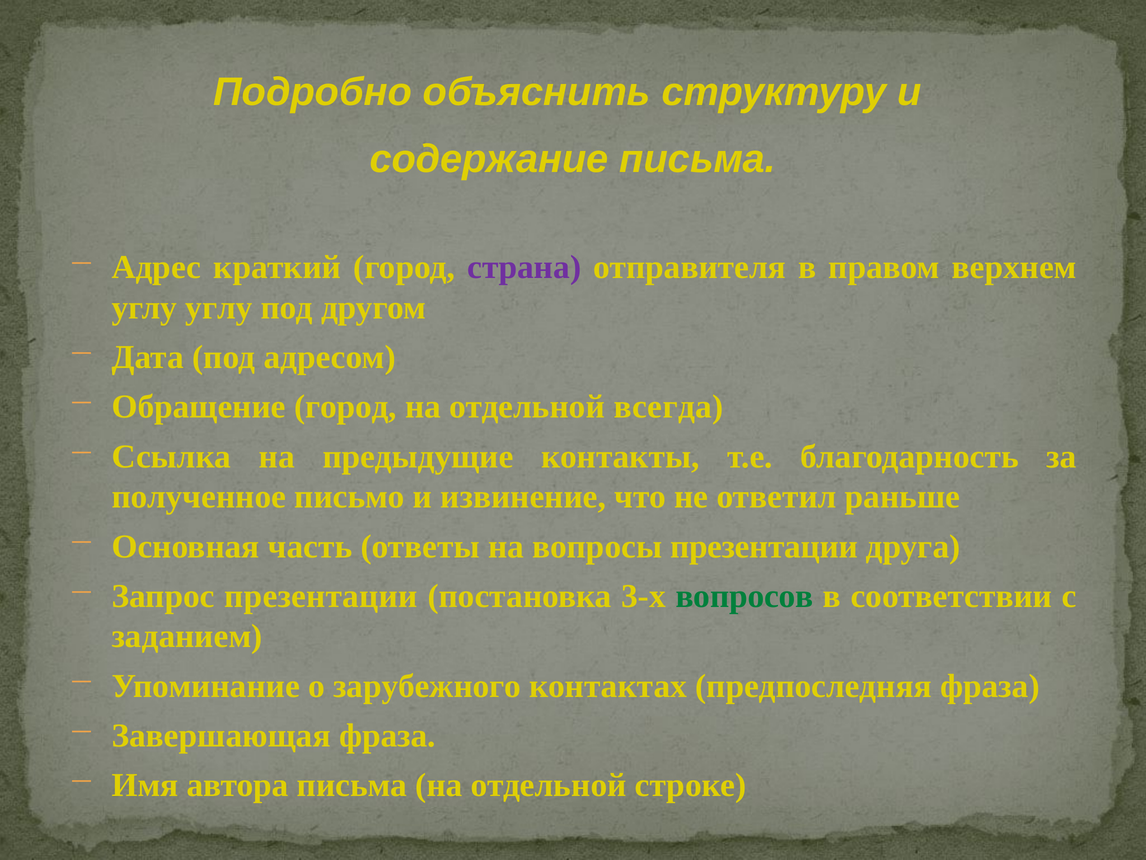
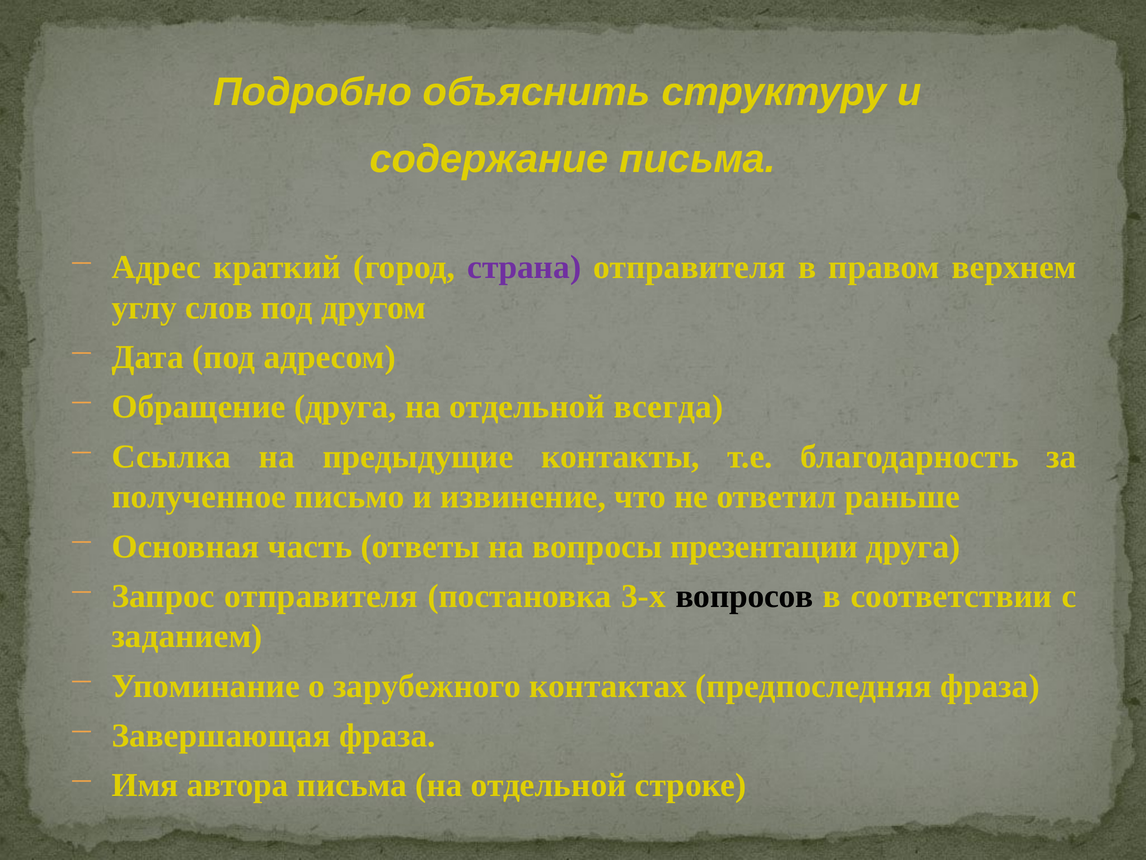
углу углу: углу -> слов (219, 307)
Обращение город: город -> друга (345, 407)
Запрос презентации: презентации -> отправителя (321, 596)
вопросов colour: green -> black (744, 596)
